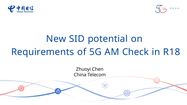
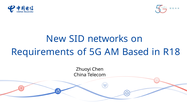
potential: potential -> networks (108, 39)
Check: Check -> Based (136, 52)
